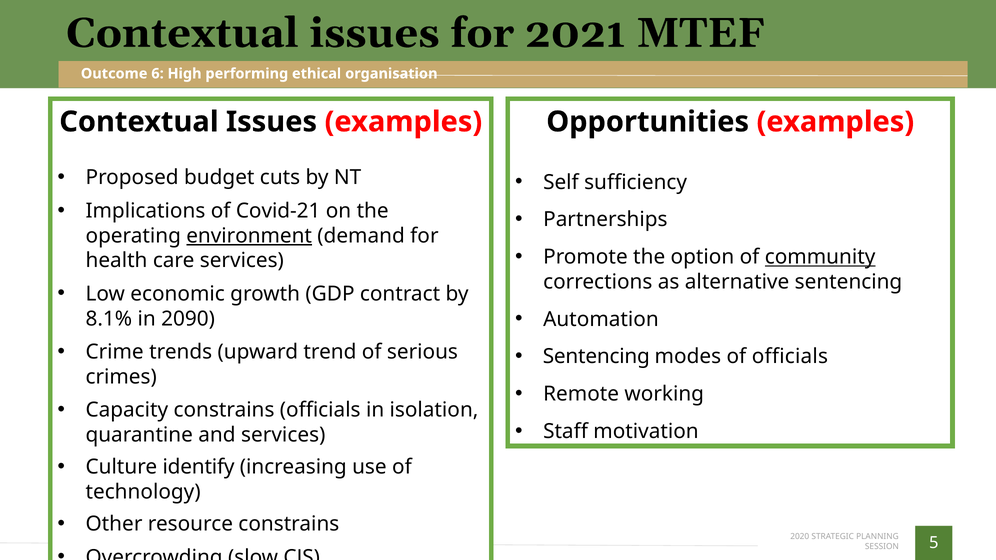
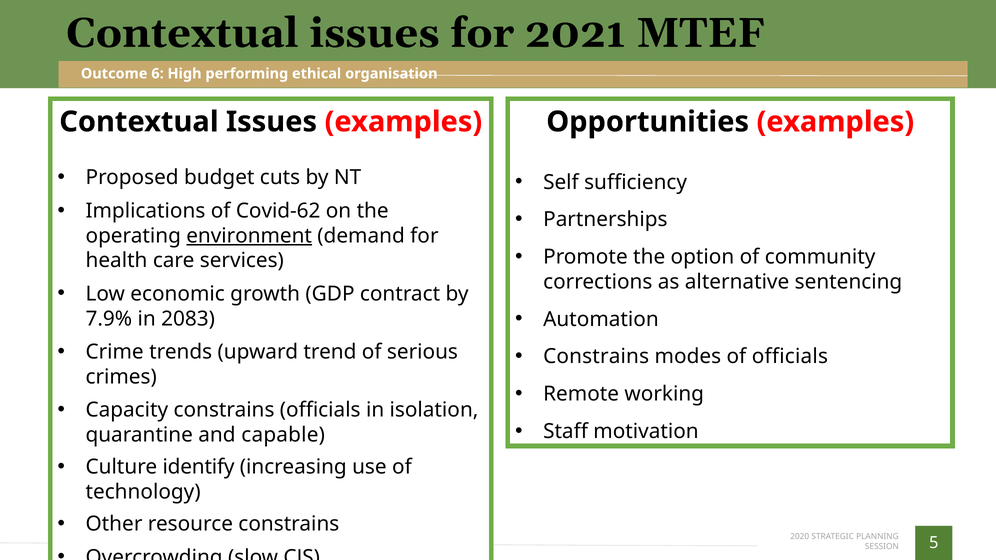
Covid-21: Covid-21 -> Covid-62 (278, 211)
community underline: present -> none (820, 257)
8.1%: 8.1% -> 7.9% (109, 319)
2090: 2090 -> 2083 (188, 319)
Sentencing: Sentencing -> Constrains (596, 357)
and services: services -> capable (283, 435)
